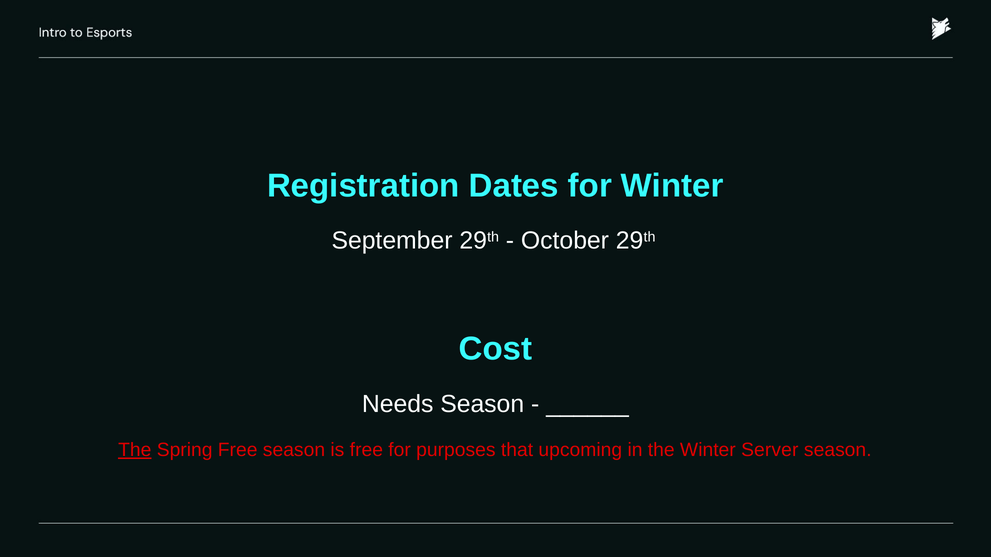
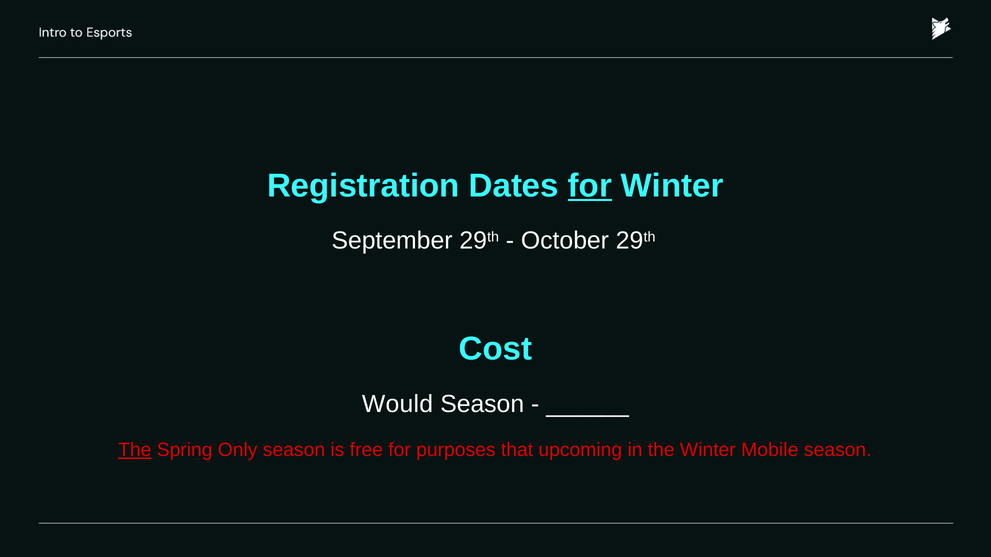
for underline: none -> present (590, 186)
Needs: Needs -> Would (398, 404)
Spring Free: Free -> Only (238, 450)
Server: Server -> Mobile (770, 450)
